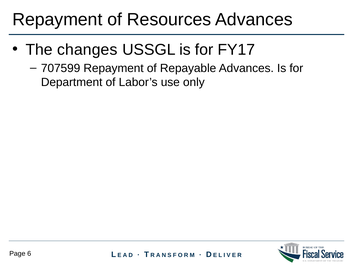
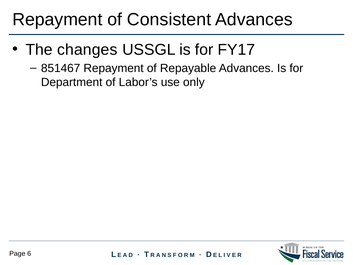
Resources: Resources -> Consistent (169, 19)
707599: 707599 -> 851467 (61, 68)
